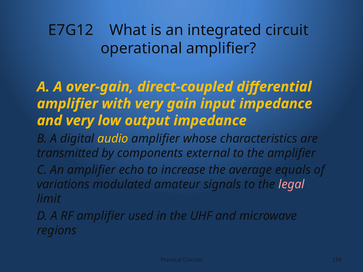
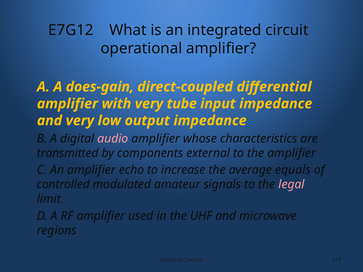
over-gain: over-gain -> does-gain (100, 87)
gain: gain -> tube (182, 104)
audio colour: yellow -> pink (113, 139)
variations: variations -> controlled (63, 185)
